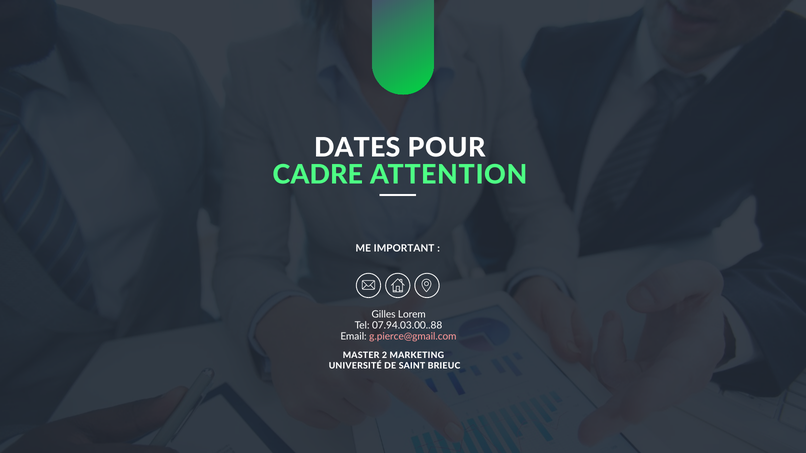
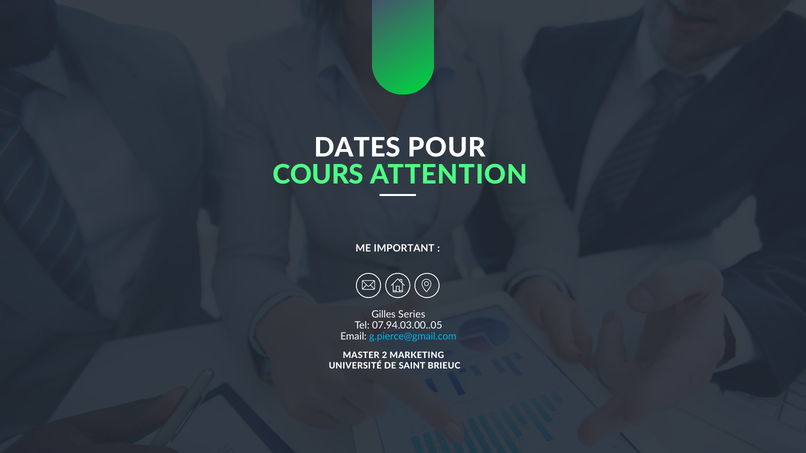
CADRE: CADRE -> COURS (318, 175)
Lorem: Lorem -> Series (412, 315)
07.94.03.00..88: 07.94.03.00..88 -> 07.94.03.00..05 (407, 326)
g.pierce@gmail.com colour: pink -> light blue (413, 337)
